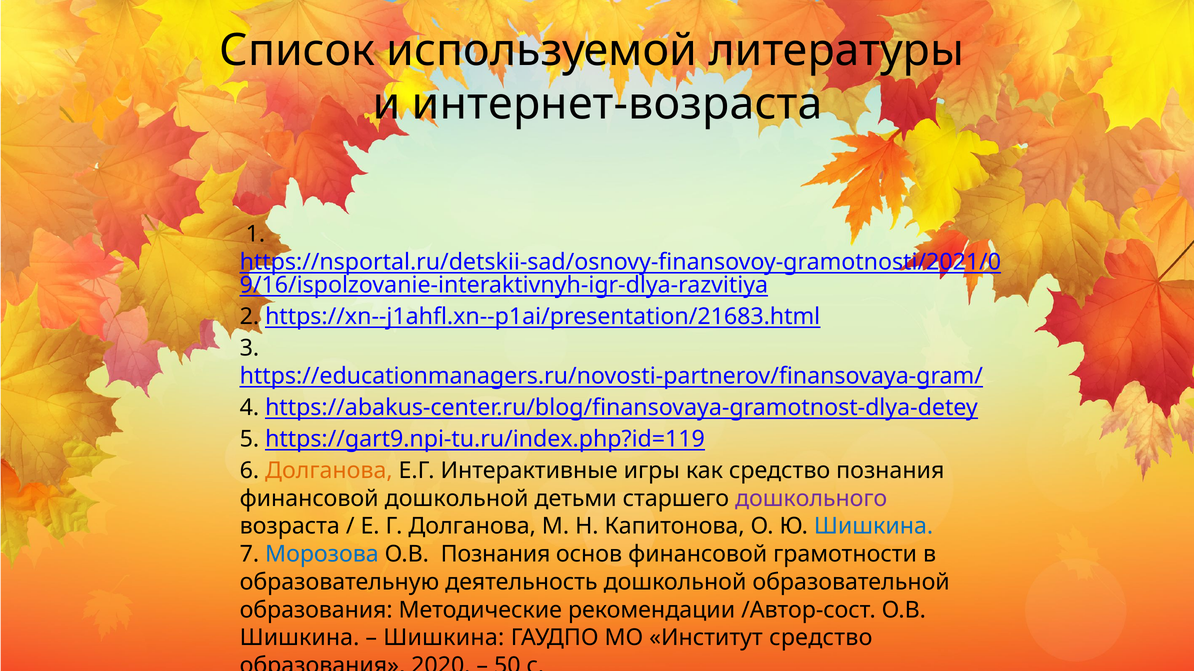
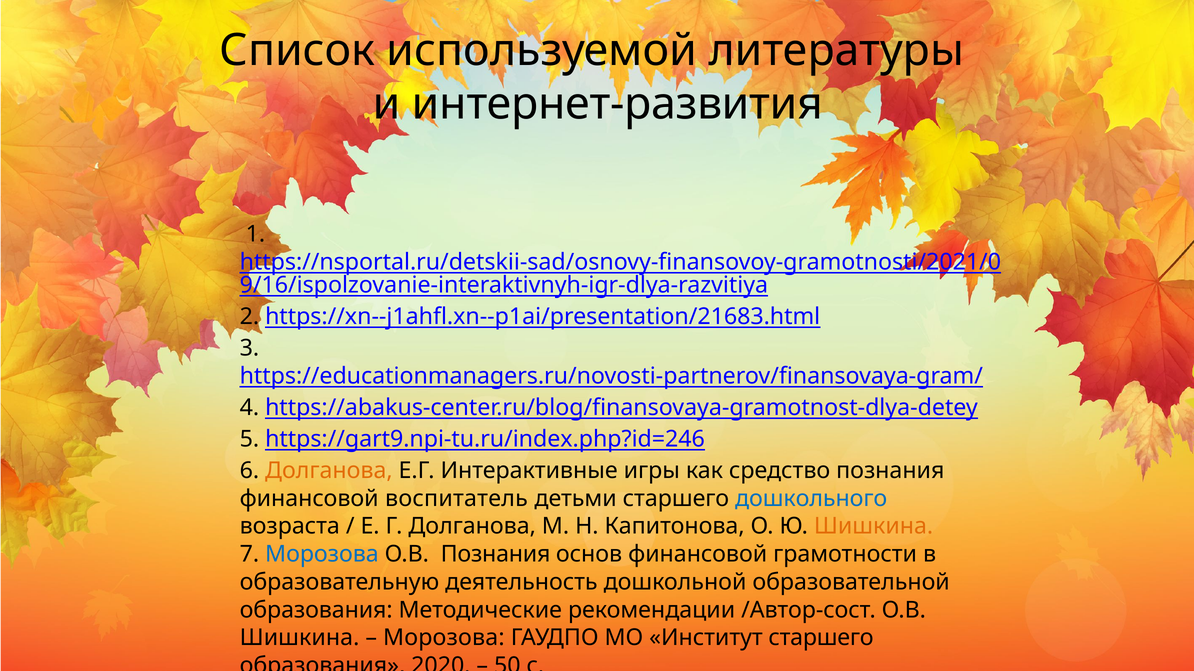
интернет-возраста: интернет-возраста -> интернет-развития (618, 104)
https://gart9.npi-tu.ru/index.php?id=119: https://gart9.npi-tu.ru/index.php?id=119 -> https://gart9.npi-tu.ru/index.php?id=246 (485, 440)
финансовой дошкольной: дошкольной -> воспитатель (456, 499)
дошкольного colour: purple -> blue (811, 499)
Шишкина colour: blue -> orange (874, 527)
Шишкина: Шишкина -> Морозова (444, 638)
Институт средство: средство -> старшего (821, 638)
